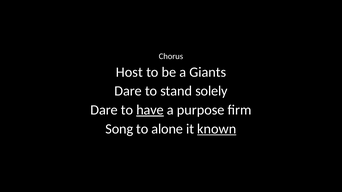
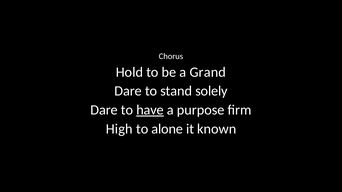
Host: Host -> Hold (129, 72)
Giants: Giants -> Grand (208, 72)
Song: Song -> High (119, 129)
known underline: present -> none (217, 129)
